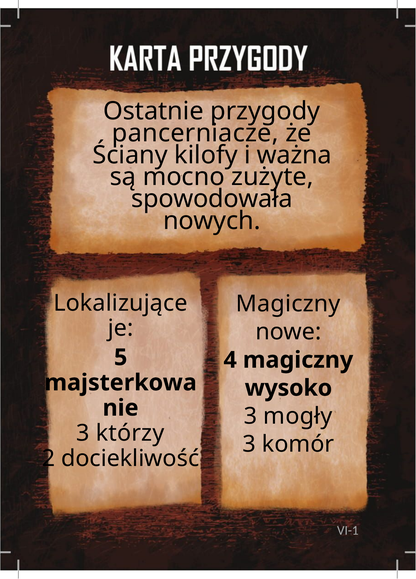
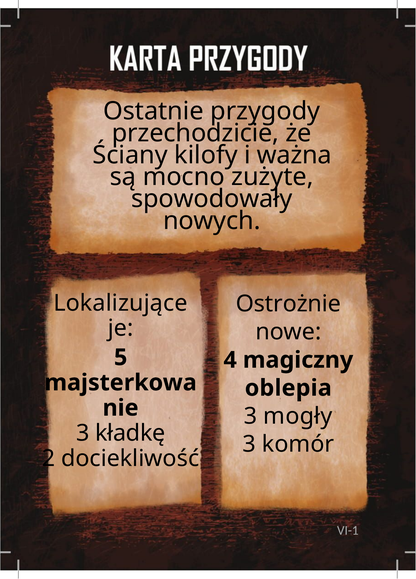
pancerniacze: pancerniacze -> przechodzicie (195, 133)
spowodowała: spowodowała -> spowodowały (212, 199)
Magiczny: Magiczny -> Ostrożnie (288, 304)
wysoko: wysoko -> oblepia (288, 388)
którzy: którzy -> kładkę (130, 433)
